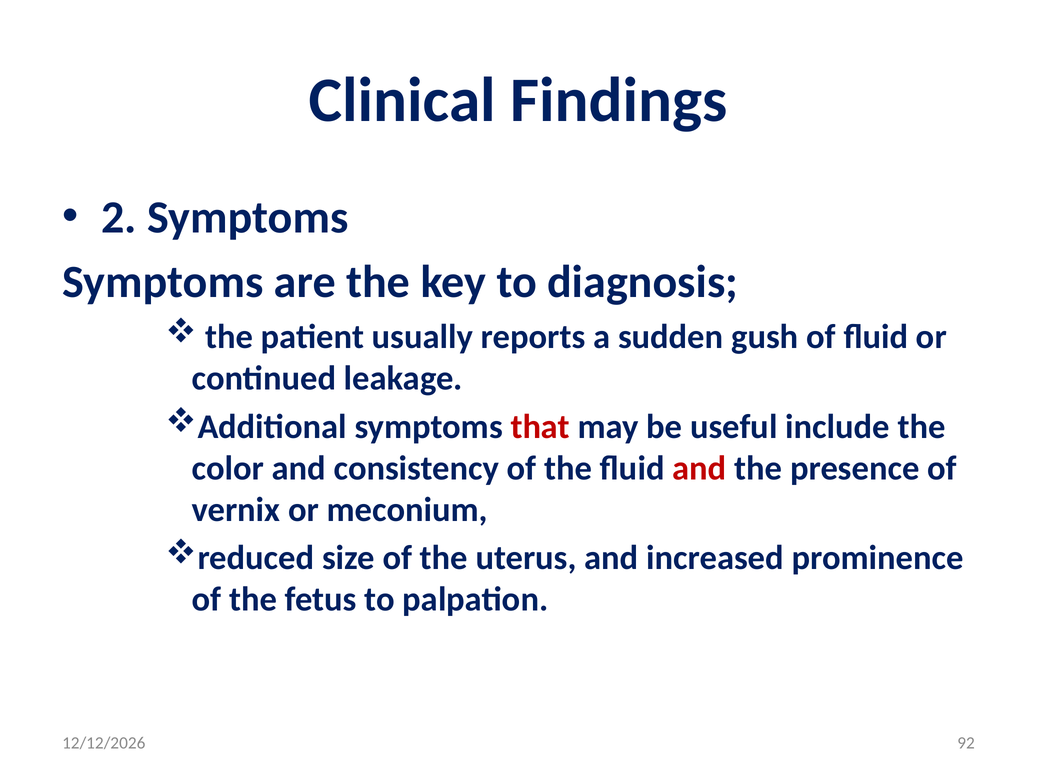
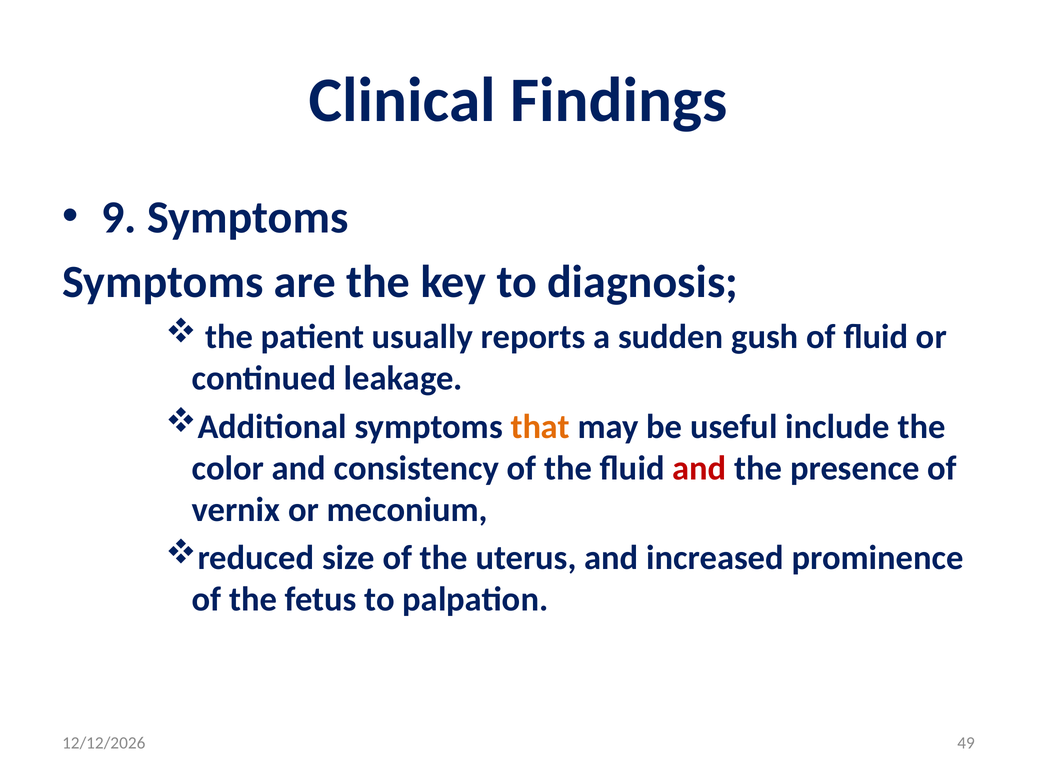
2: 2 -> 9 (119, 218)
that colour: red -> orange (540, 427)
92: 92 -> 49 (966, 743)
